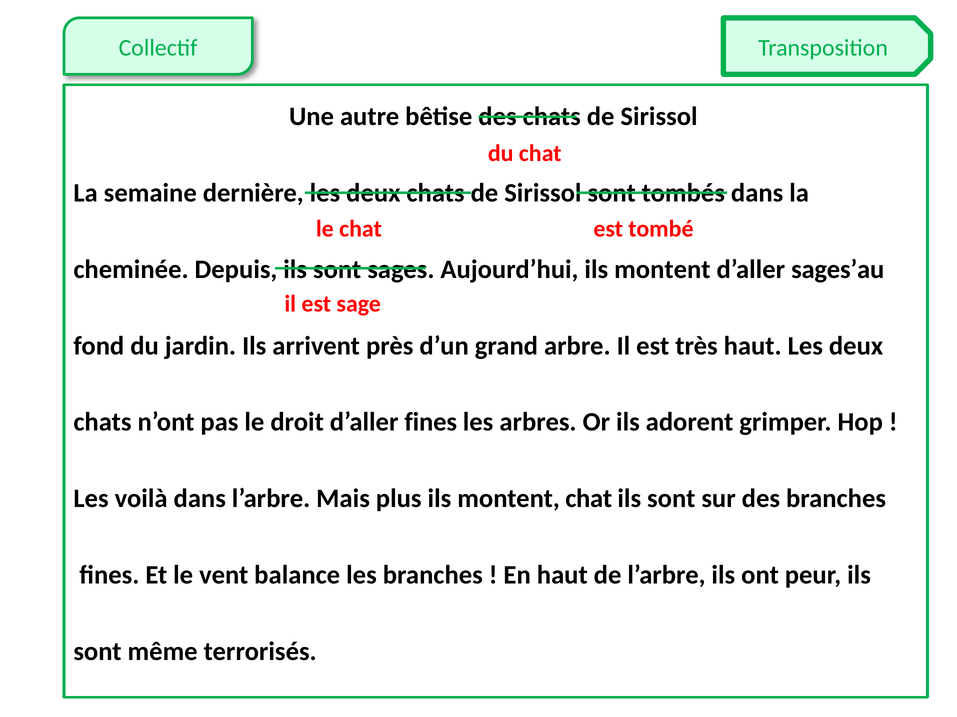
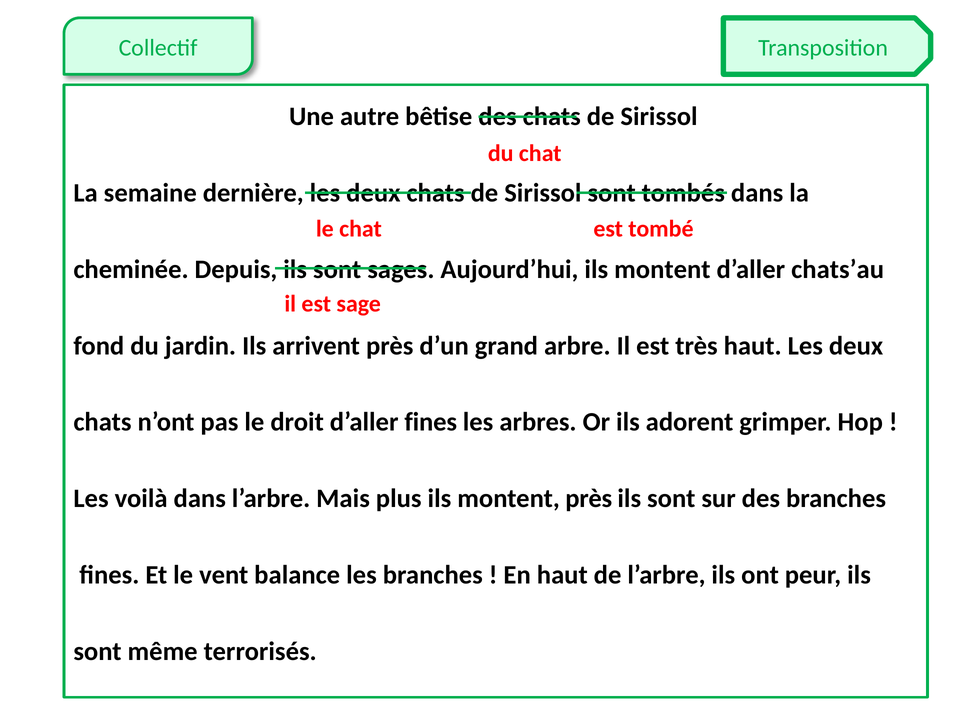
sages’au: sages’au -> chats’au (838, 270)
montent chat: chat -> près (589, 499)
